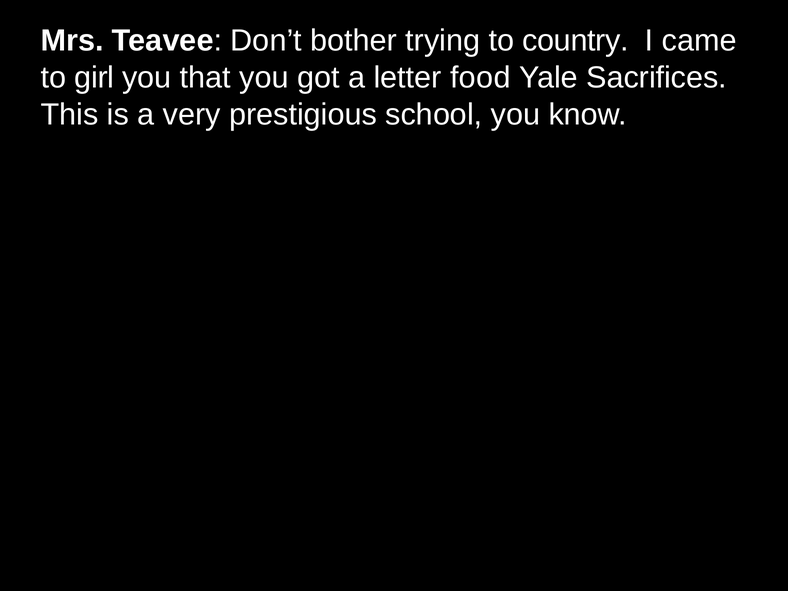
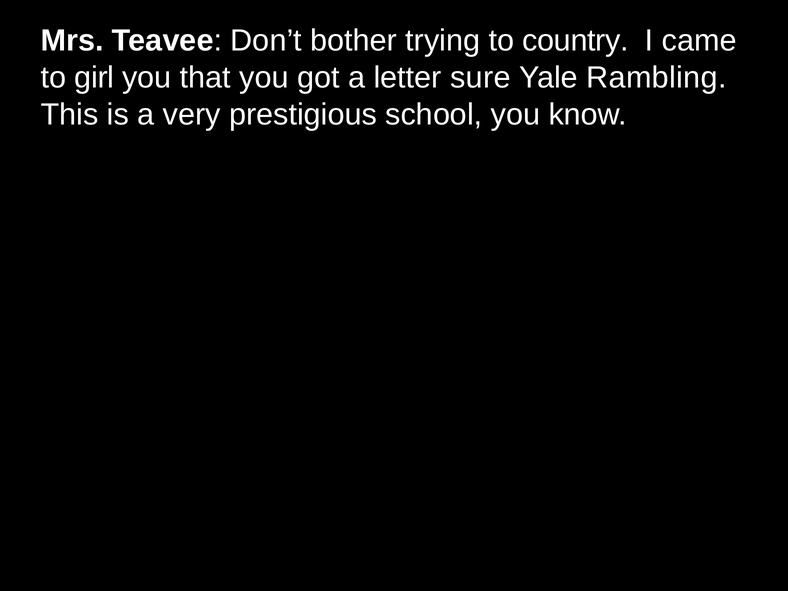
food: food -> sure (480, 78)
Sacrifices: Sacrifices -> Rambling (657, 78)
